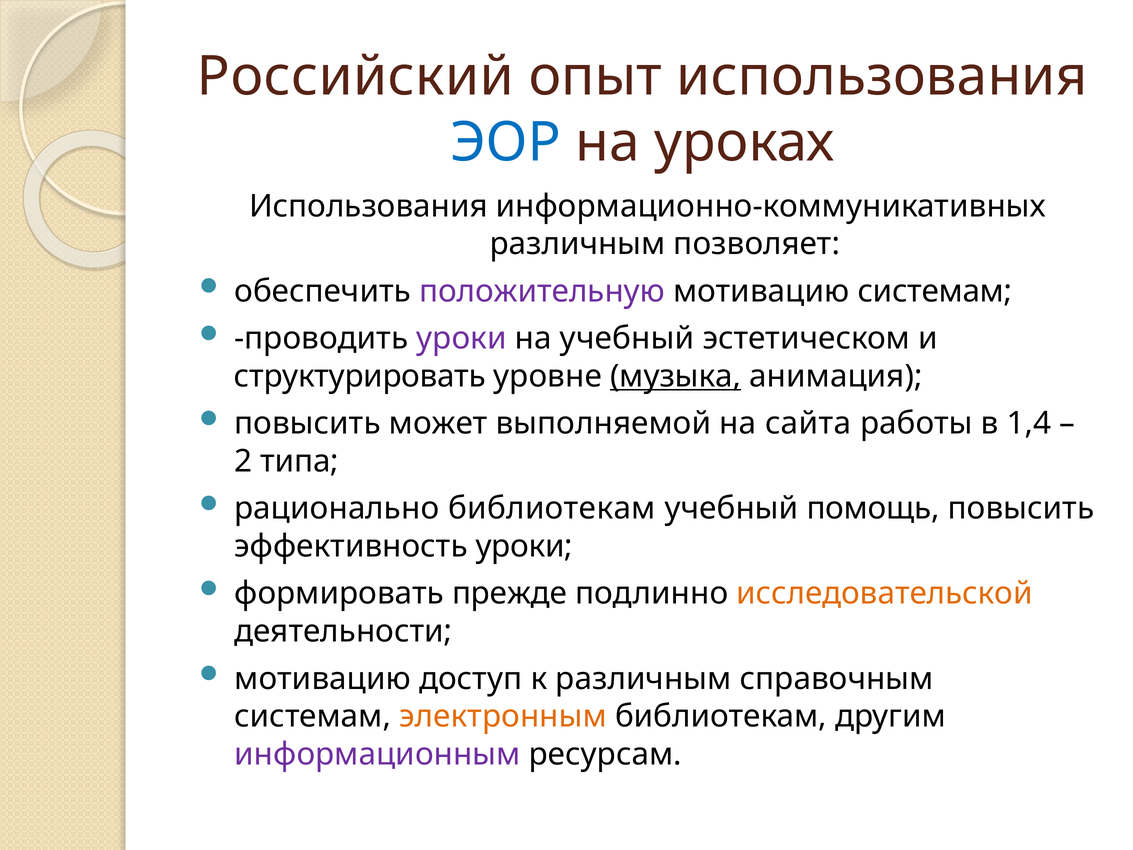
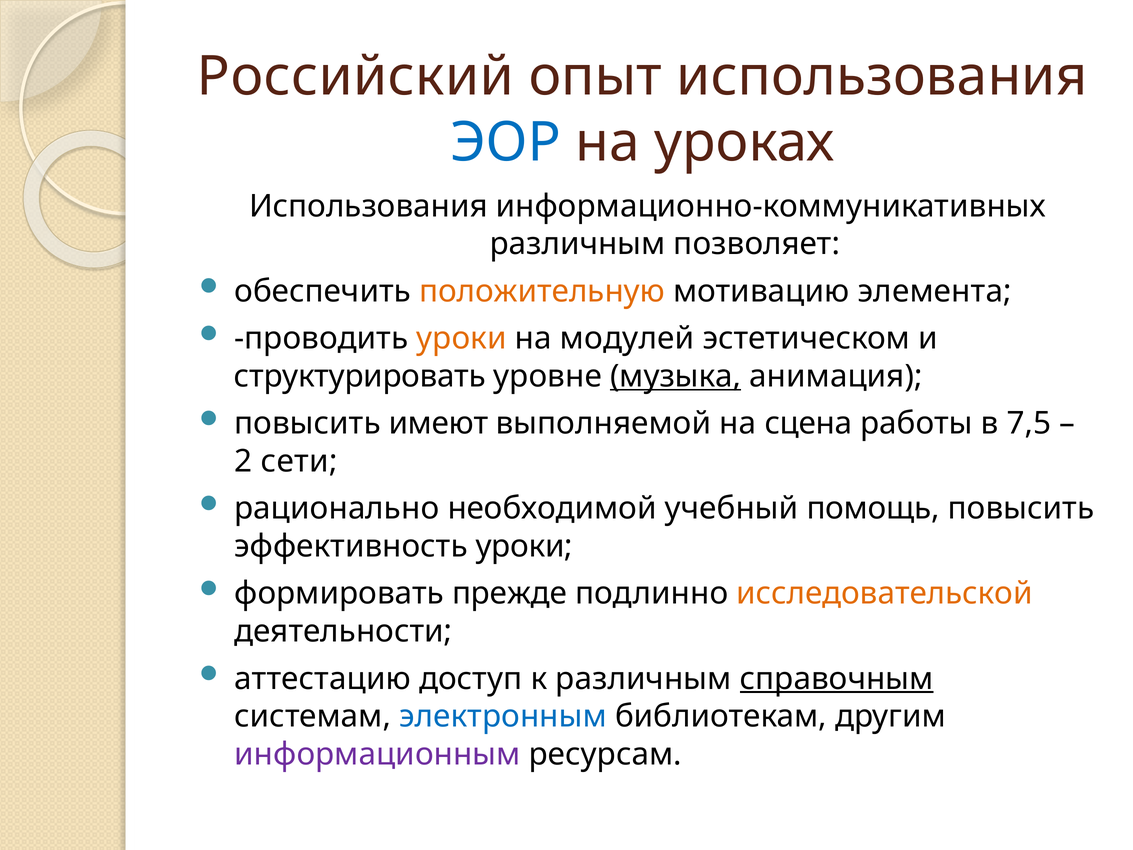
положительную colour: purple -> orange (542, 291)
мотивацию системам: системам -> элемента (935, 291)
уроки colour: purple -> orange (461, 338)
на учебный: учебный -> модулей (627, 338)
может: может -> имеют (438, 423)
сайта: сайта -> сцена (808, 423)
1,4: 1,4 -> 7,5 (1029, 423)
типа: типа -> сети (299, 461)
рационально библиотекам: библиотекам -> необходимой (552, 508)
мотивацию: мотивацию -> аттестацию (323, 678)
справочным underline: none -> present (837, 678)
электронным colour: orange -> blue (503, 716)
